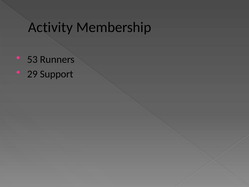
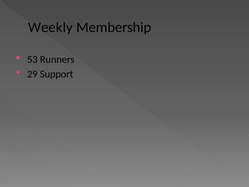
Activity: Activity -> Weekly (50, 27)
